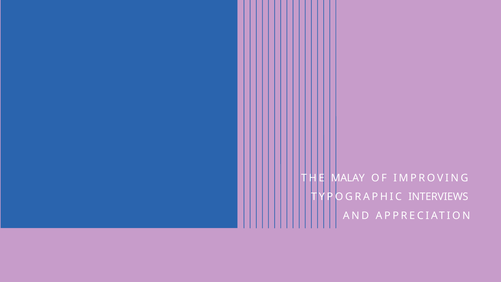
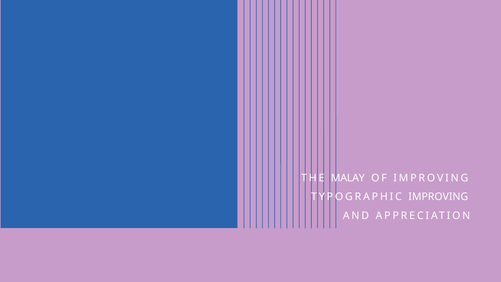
TYPOGRAPHIC INTERVIEWS: INTERVIEWS -> IMPROVING (438, 197)
